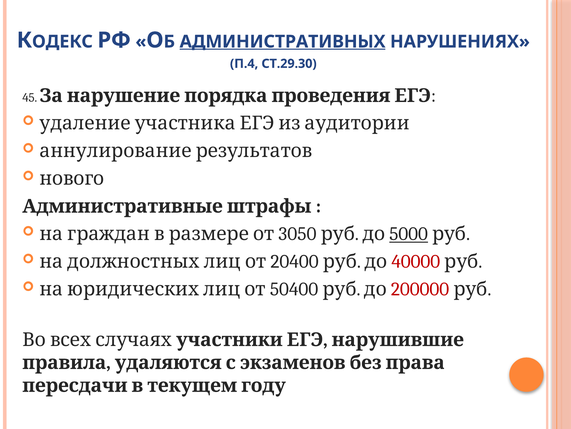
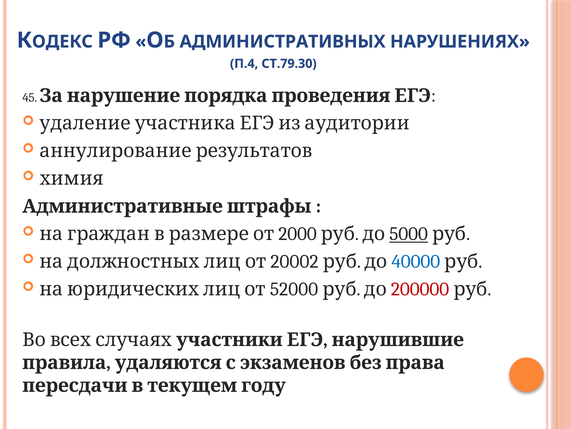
АДМИНИСТРАТИВНЫХ underline: present -> none (283, 42)
СТ.29.30: СТ.29.30 -> СТ.79.30 (289, 64)
нового: нового -> химия (72, 178)
3050: 3050 -> 2000 (298, 234)
20400: 20400 -> 20002 (294, 261)
40000 colour: red -> blue (416, 261)
50400: 50400 -> 52000 (294, 289)
